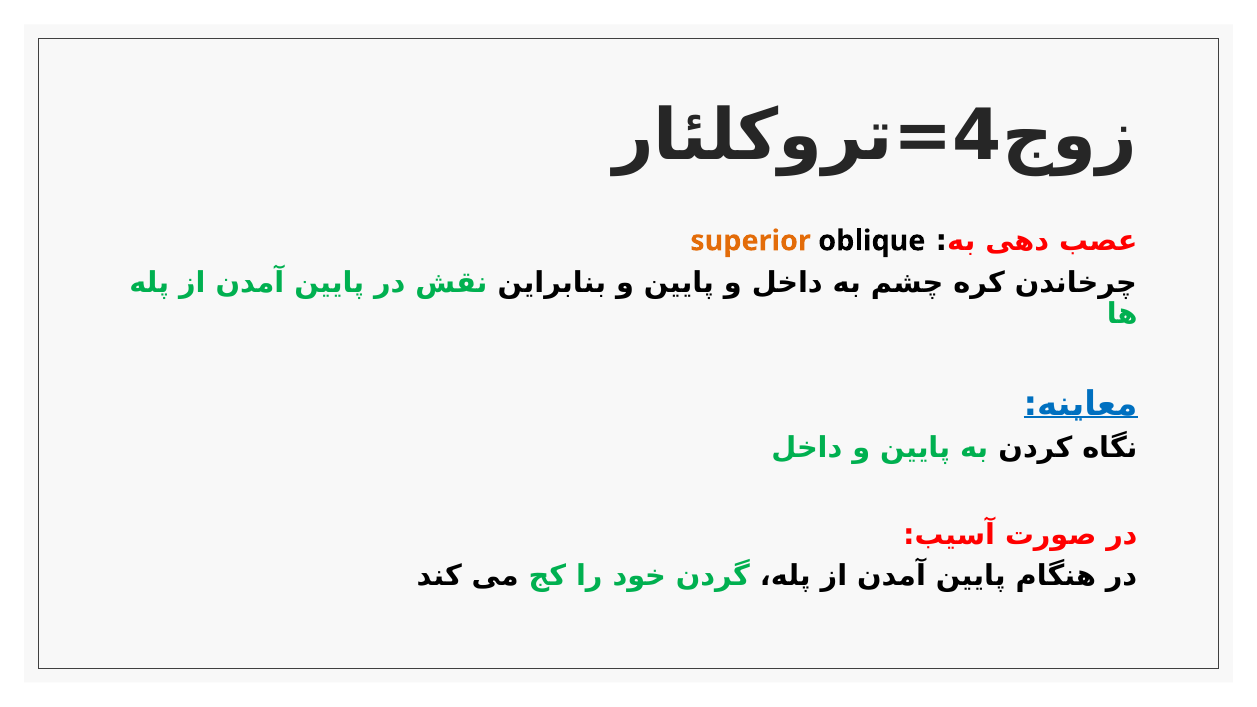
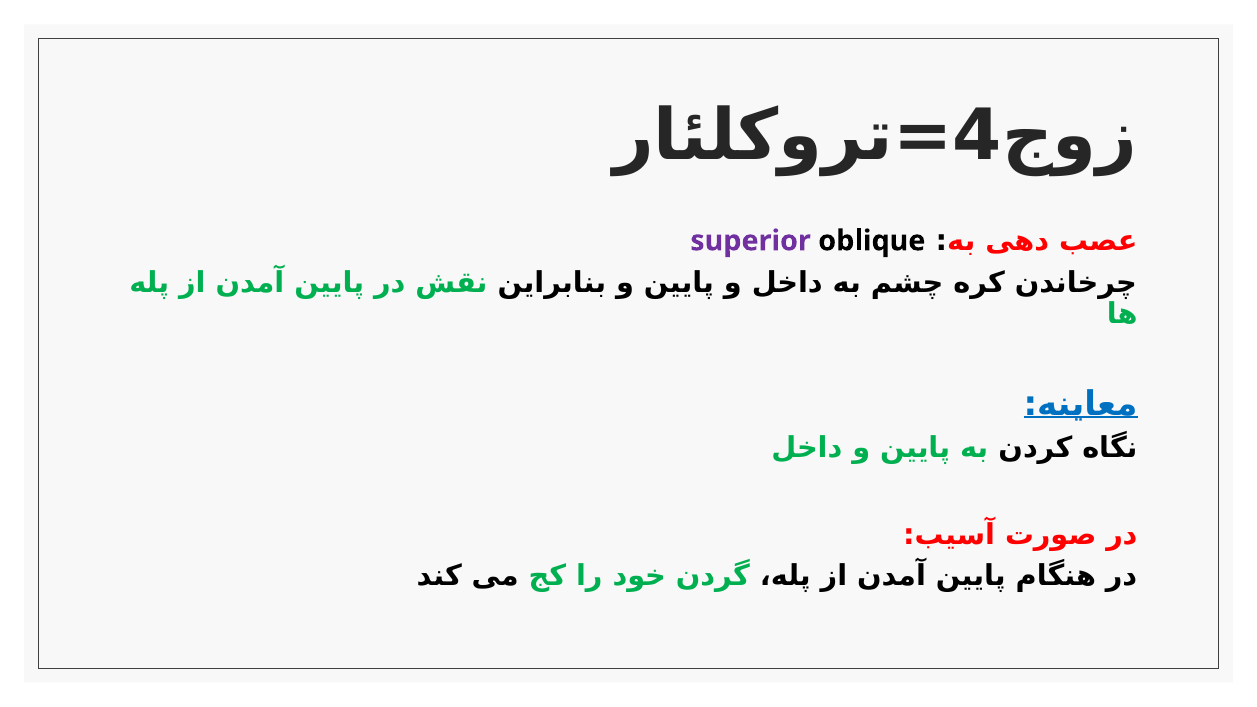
superior colour: orange -> purple (751, 241)
